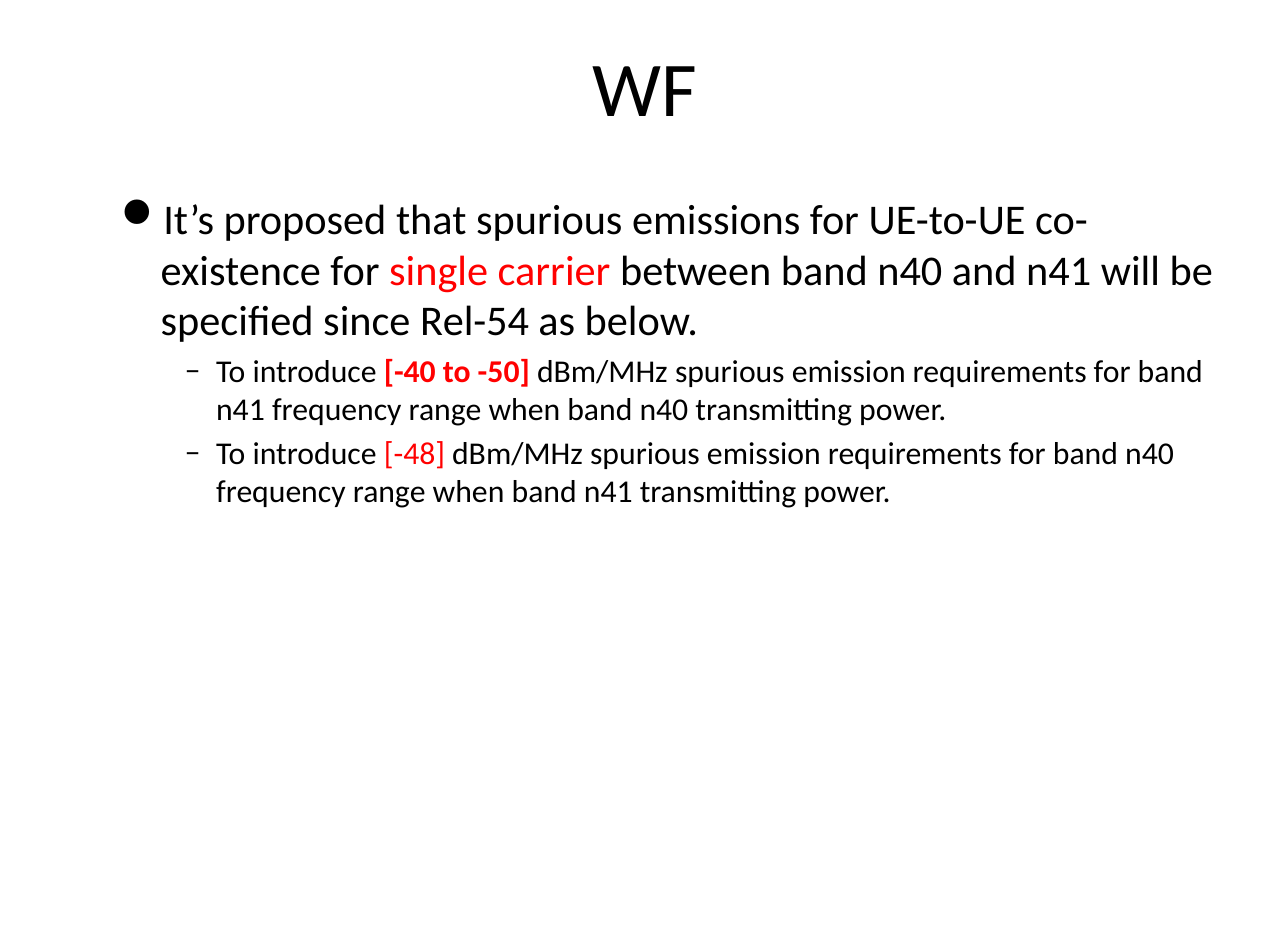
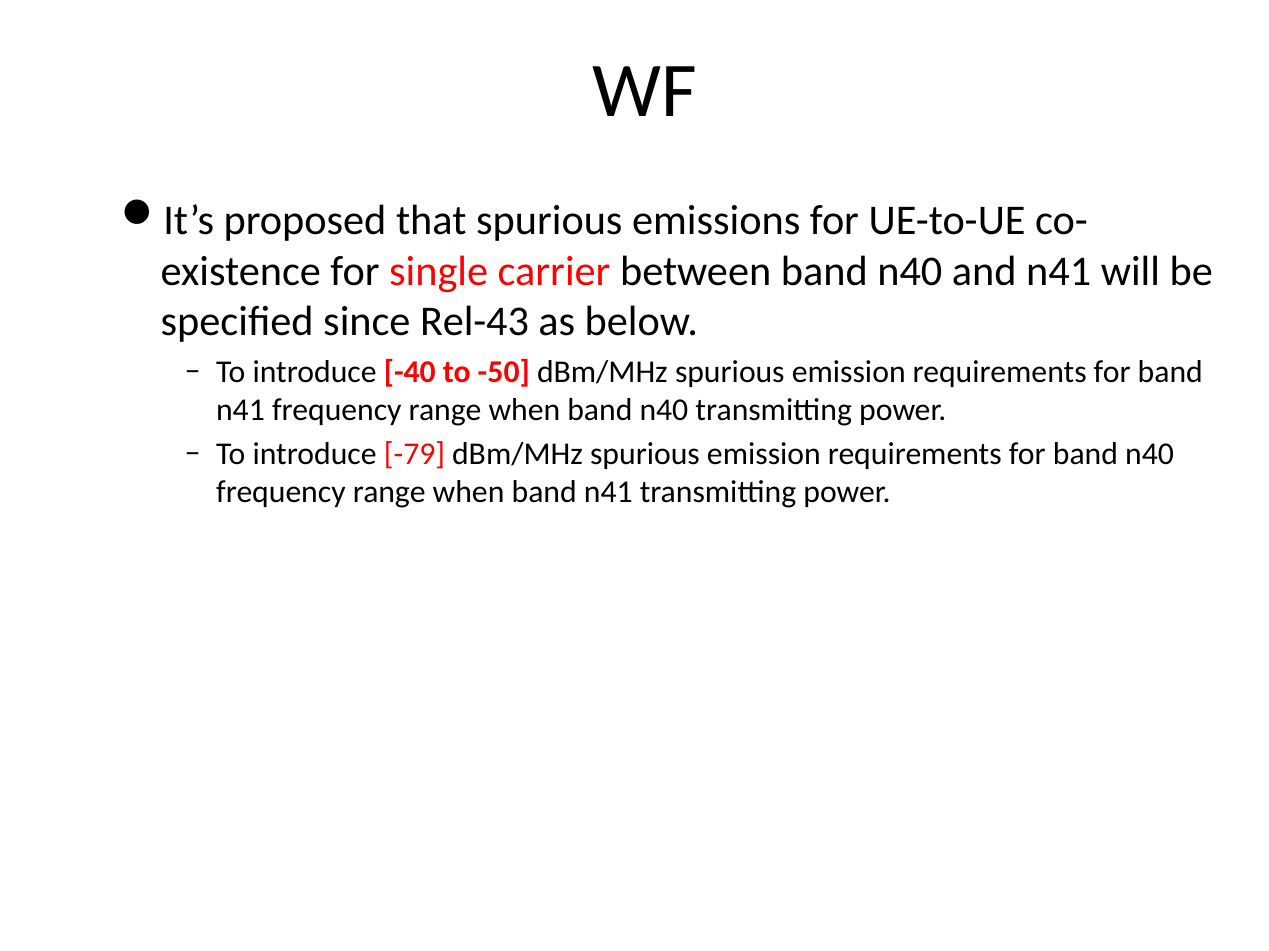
Rel-54: Rel-54 -> Rel-43 (474, 322)
-48: -48 -> -79 (414, 455)
